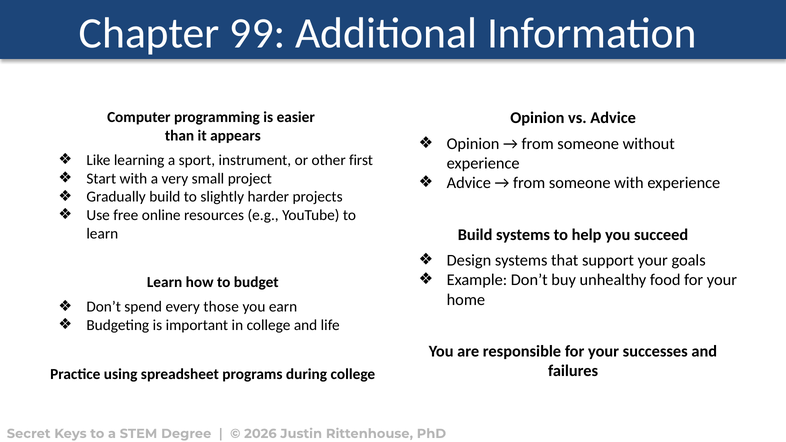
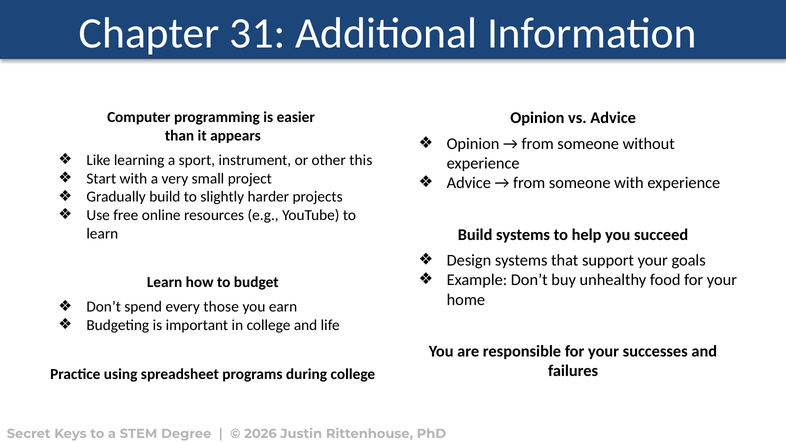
99: 99 -> 31 (257, 33)
first: first -> this (361, 160)
